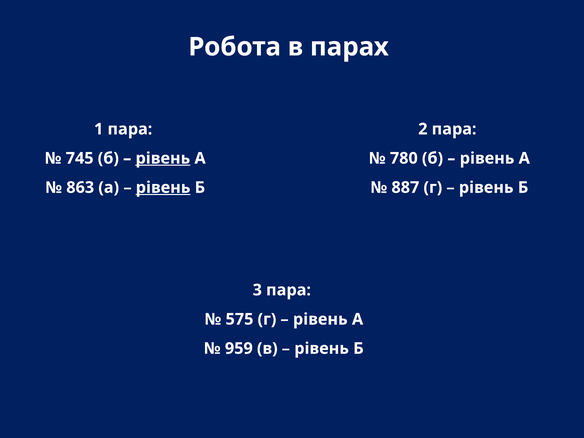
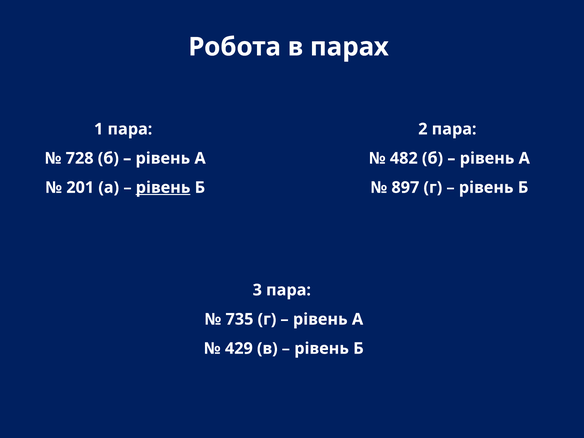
745: 745 -> 728 (80, 158)
рівень underline: present -> none (163, 158)
780: 780 -> 482 (404, 158)
863: 863 -> 201 (80, 188)
887: 887 -> 897 (405, 187)
575: 575 -> 735 (239, 319)
959: 959 -> 429 (239, 348)
